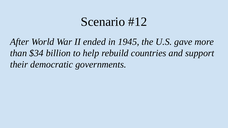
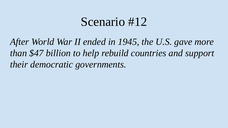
$34: $34 -> $47 (36, 53)
